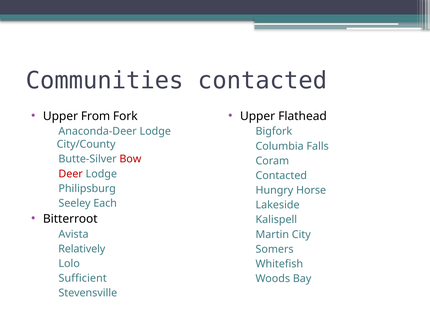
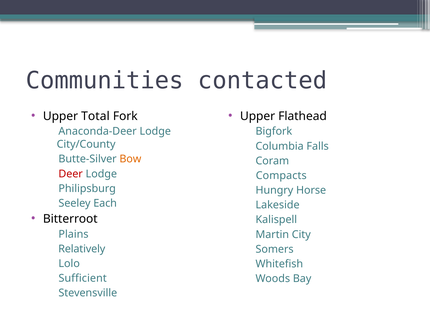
From: From -> Total (95, 116)
Bow colour: red -> orange (130, 159)
Contacted: Contacted -> Compacts (281, 175)
Avista: Avista -> Plains (74, 234)
